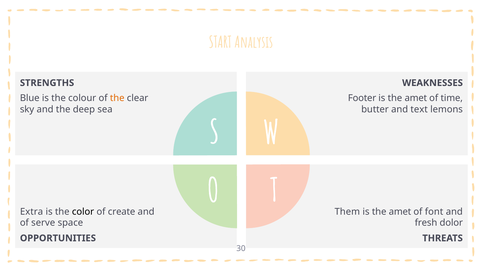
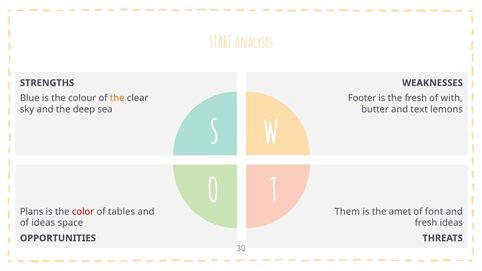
amet: amet -> fresh (416, 98)
time: time -> with (452, 98)
Extra: Extra -> Plans (32, 212)
color colour: black -> red (83, 212)
create: create -> tables (121, 212)
of serve: serve -> ideas (43, 223)
fresh dolor: dolor -> ideas (451, 223)
